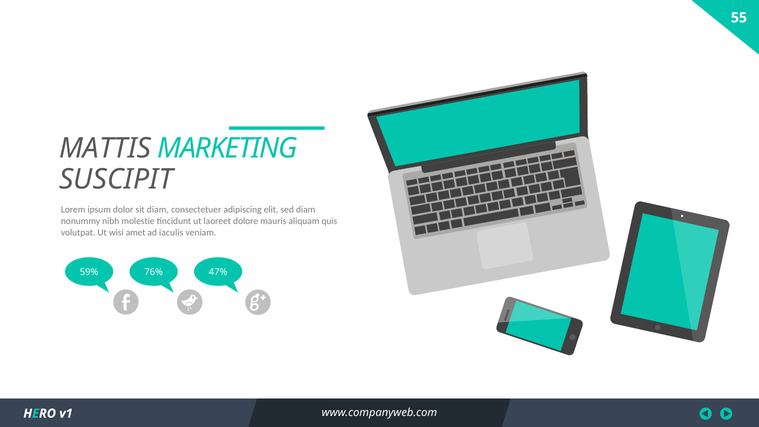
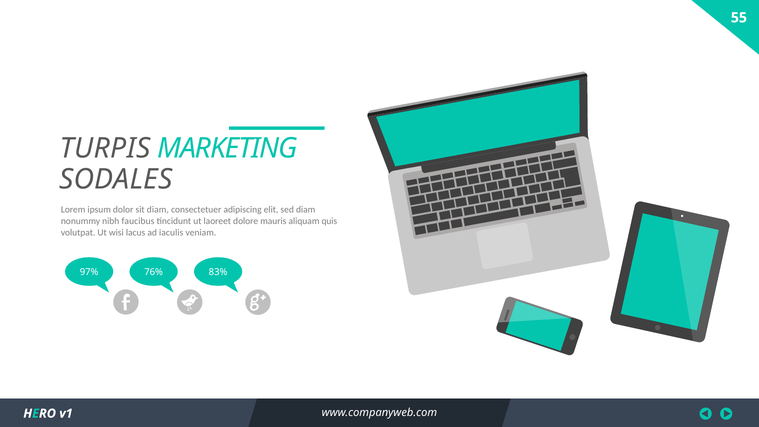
MATTIS: MATTIS -> TURPIS (105, 148)
SUSCIPIT: SUSCIPIT -> SODALES (116, 179)
molestie: molestie -> faucibus (138, 221)
amet: amet -> lacus (136, 233)
59%: 59% -> 97% (89, 272)
47%: 47% -> 83% (218, 272)
